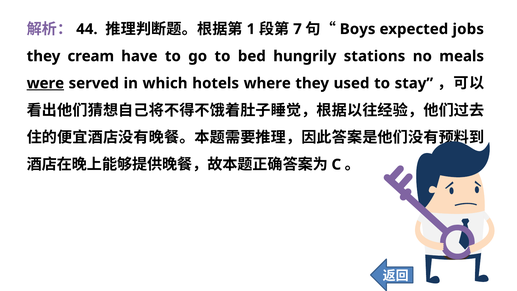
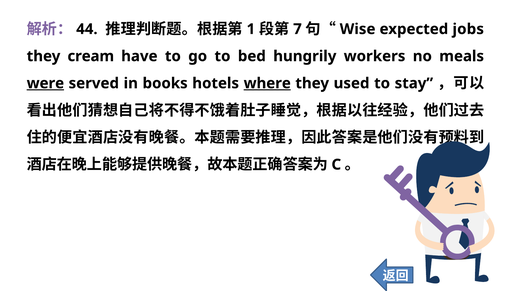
Boys: Boys -> Wise (358, 29)
stations: stations -> workers (375, 56)
which: which -> books (165, 83)
where underline: none -> present (267, 83)
